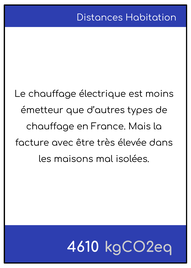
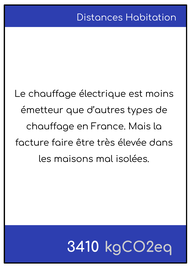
avec: avec -> faire (62, 142)
4610: 4610 -> 3410 (83, 247)
